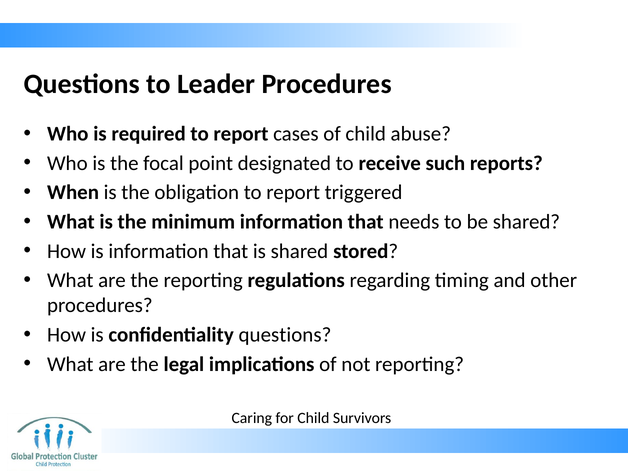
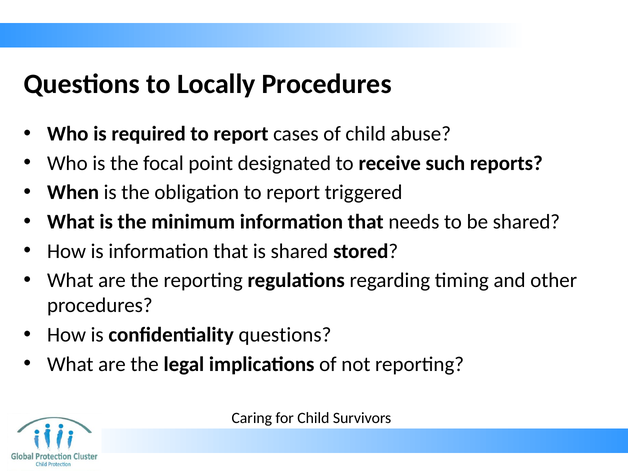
Leader: Leader -> Locally (216, 84)
